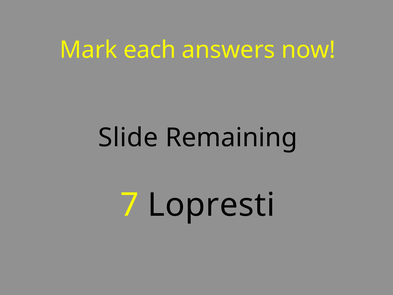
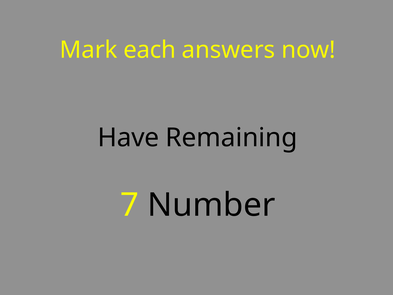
Slide: Slide -> Have (128, 138)
Lopresti: Lopresti -> Number (211, 205)
